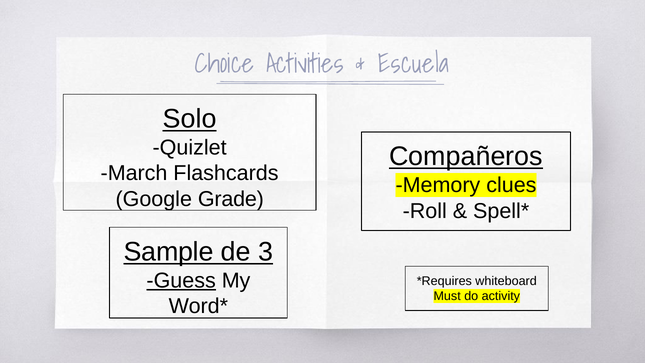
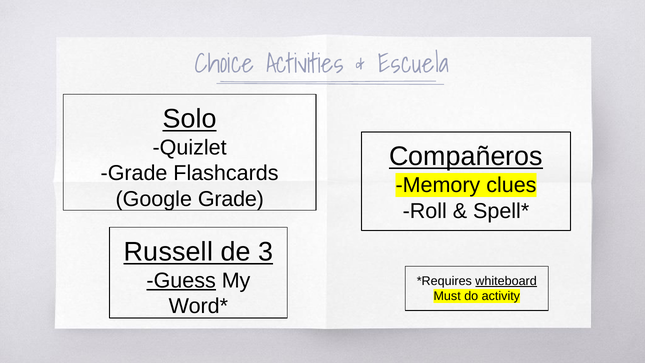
March: March -> Grade (134, 173)
Sample: Sample -> Russell (168, 252)
whiteboard underline: none -> present (506, 281)
